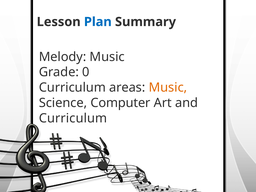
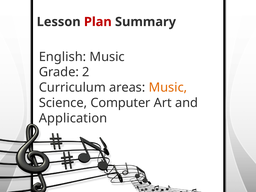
Plan colour: blue -> red (98, 22)
Melody: Melody -> English (63, 57)
0: 0 -> 2 (86, 72)
Curriculum: Curriculum -> Application (73, 118)
